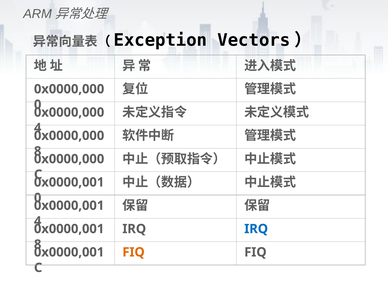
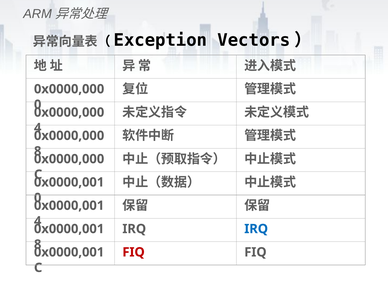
FIQ colour: orange -> red (134, 252)
